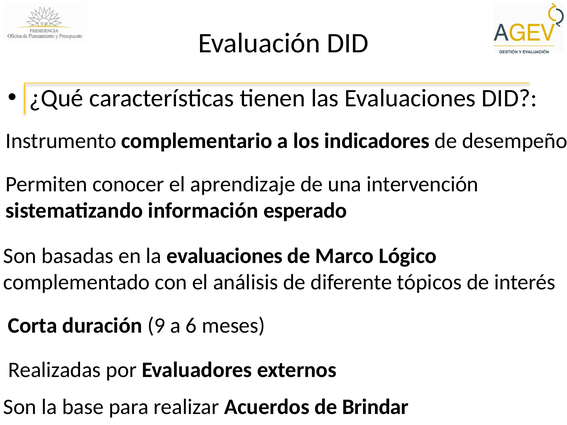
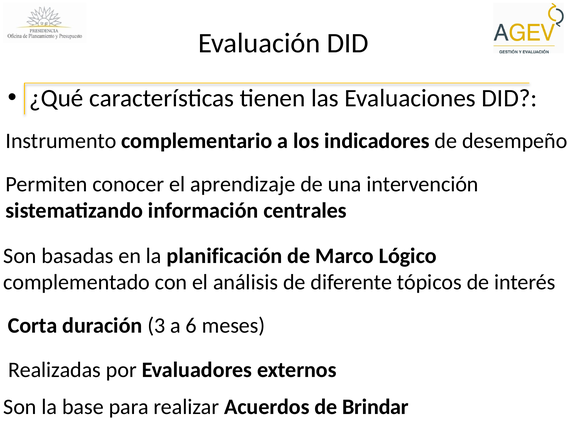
esperado: esperado -> centrales (305, 211)
la evaluaciones: evaluaciones -> planificación (224, 256)
9: 9 -> 3 (156, 326)
